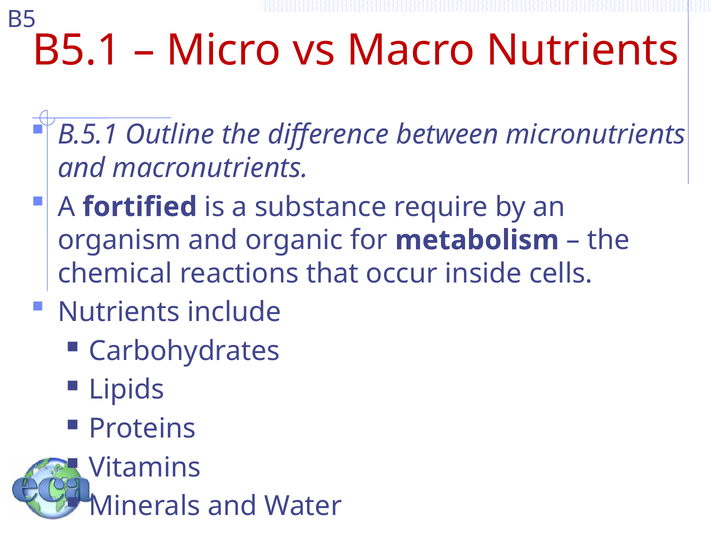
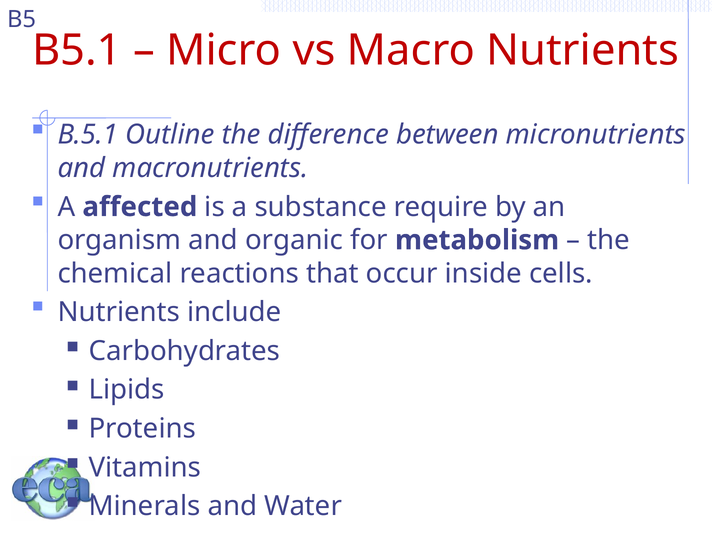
fortified: fortified -> affected (140, 207)
